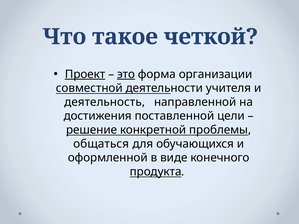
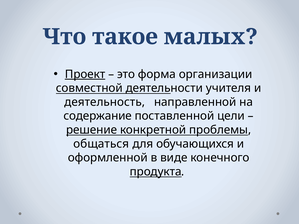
четкой: четкой -> малых (211, 37)
это underline: present -> none (126, 74)
достижения: достижения -> содержание (98, 116)
